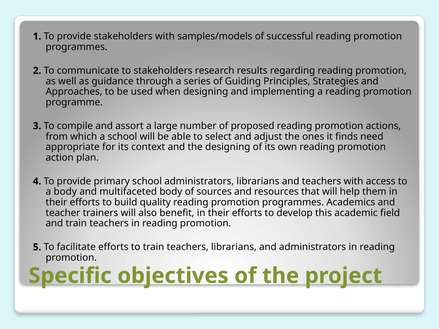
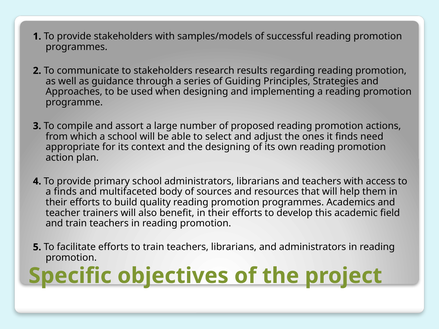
a body: body -> finds (65, 192)
